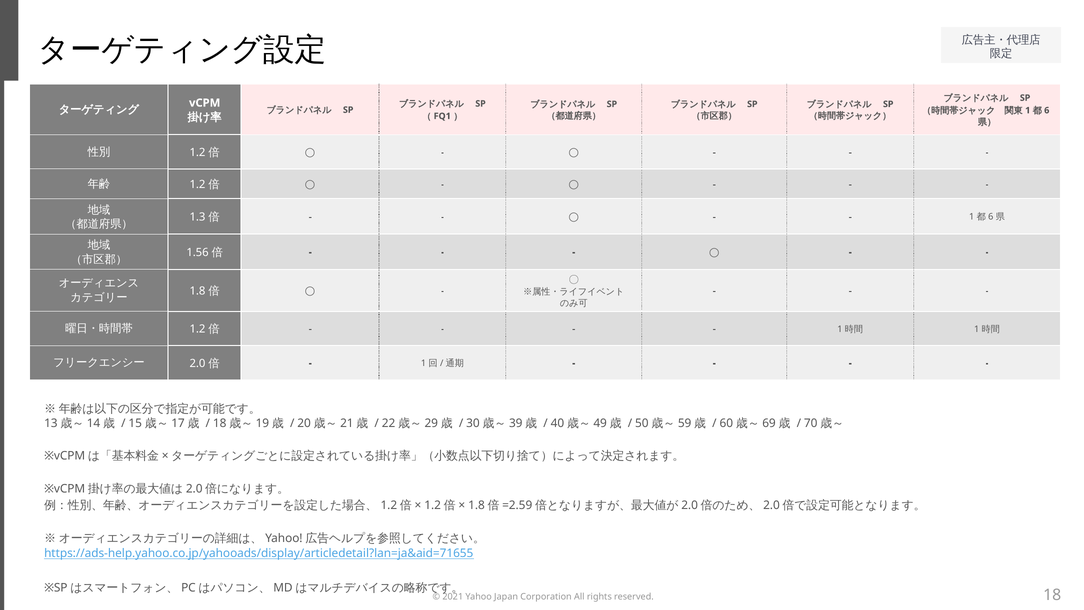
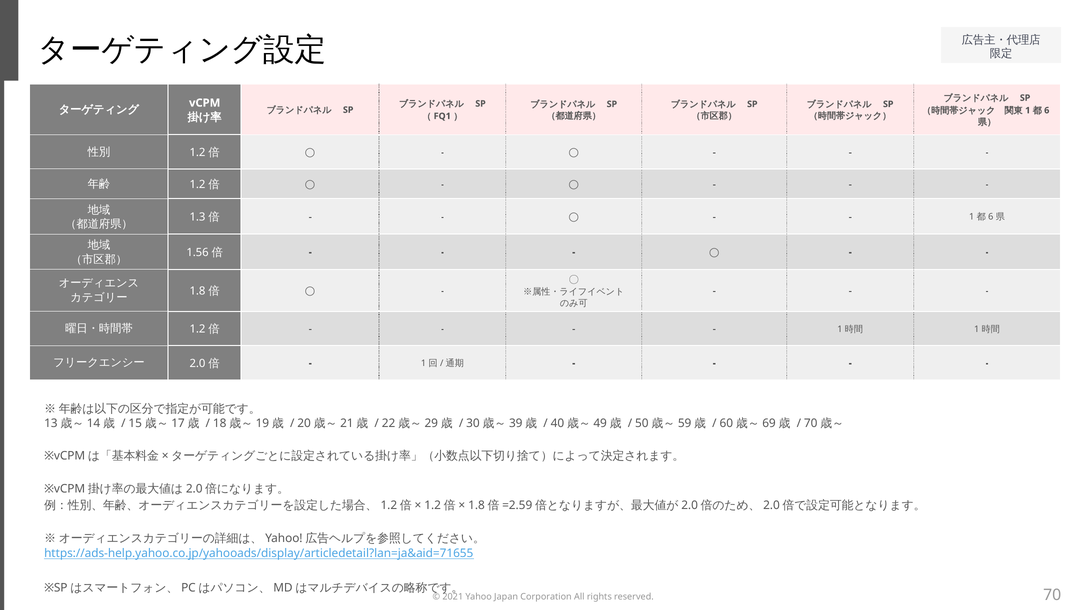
18: 18 -> 70 (1052, 595)
